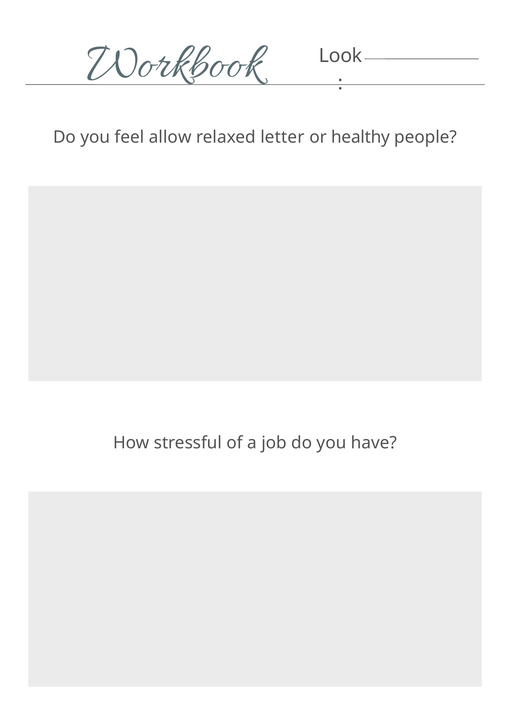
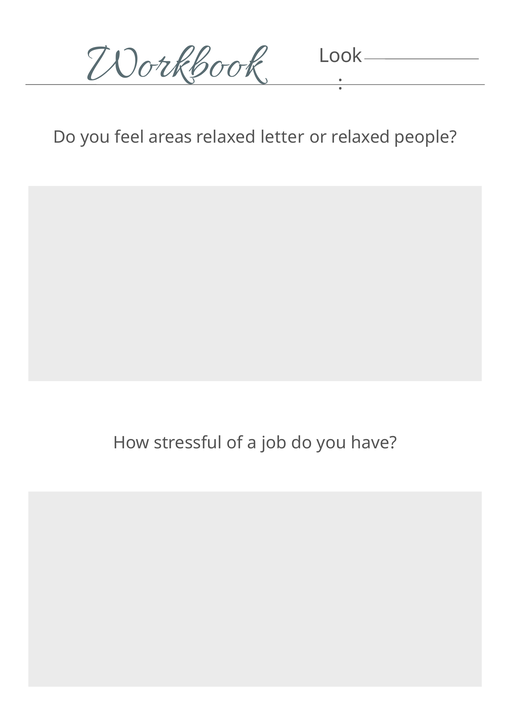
allow: allow -> areas (170, 137)
or healthy: healthy -> relaxed (361, 137)
